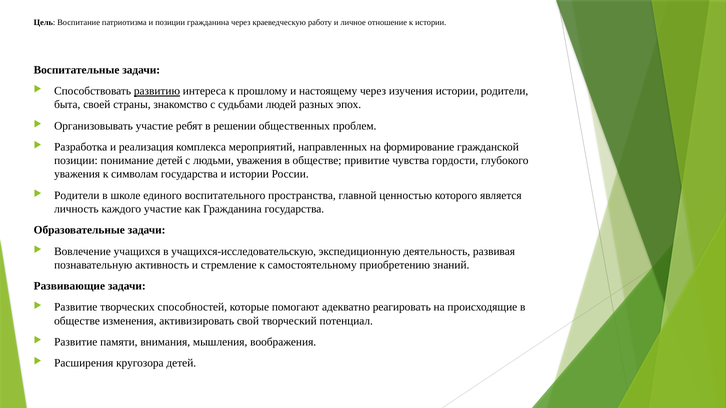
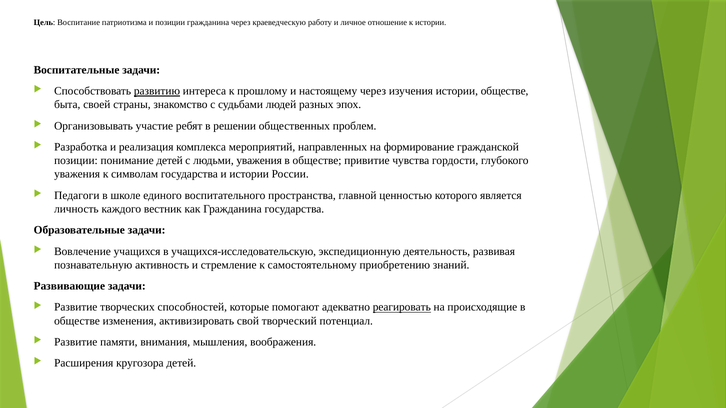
истории родители: родители -> обществе (505, 91)
Родители: Родители -> Педагоги (77, 196)
каждого участие: участие -> вестник (163, 209)
реагировать underline: none -> present (402, 307)
